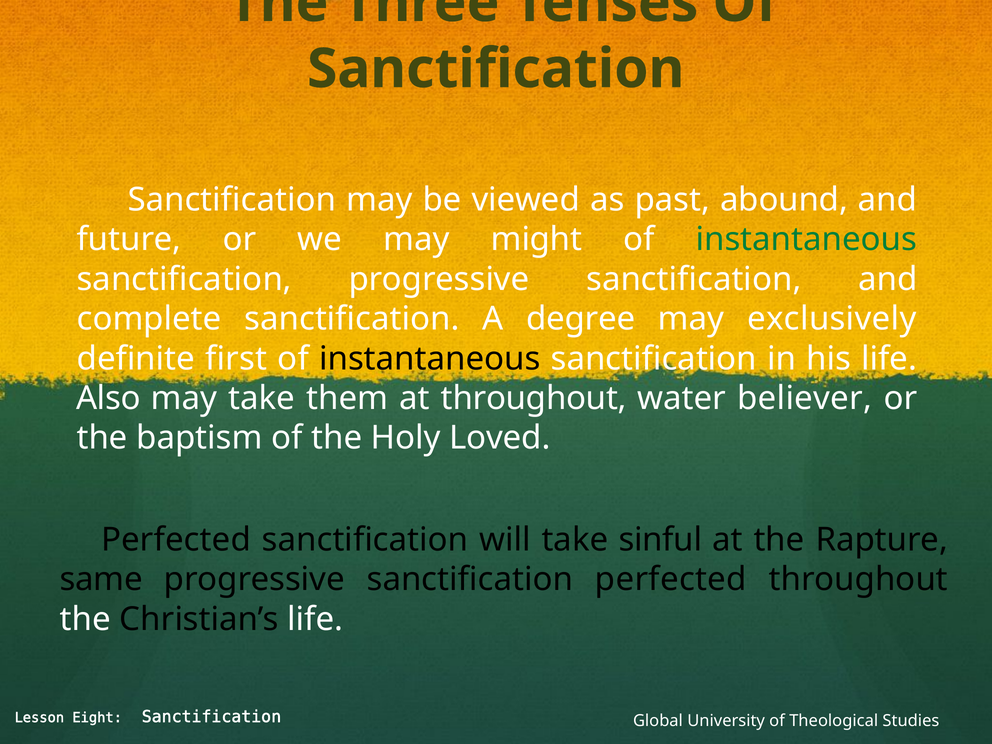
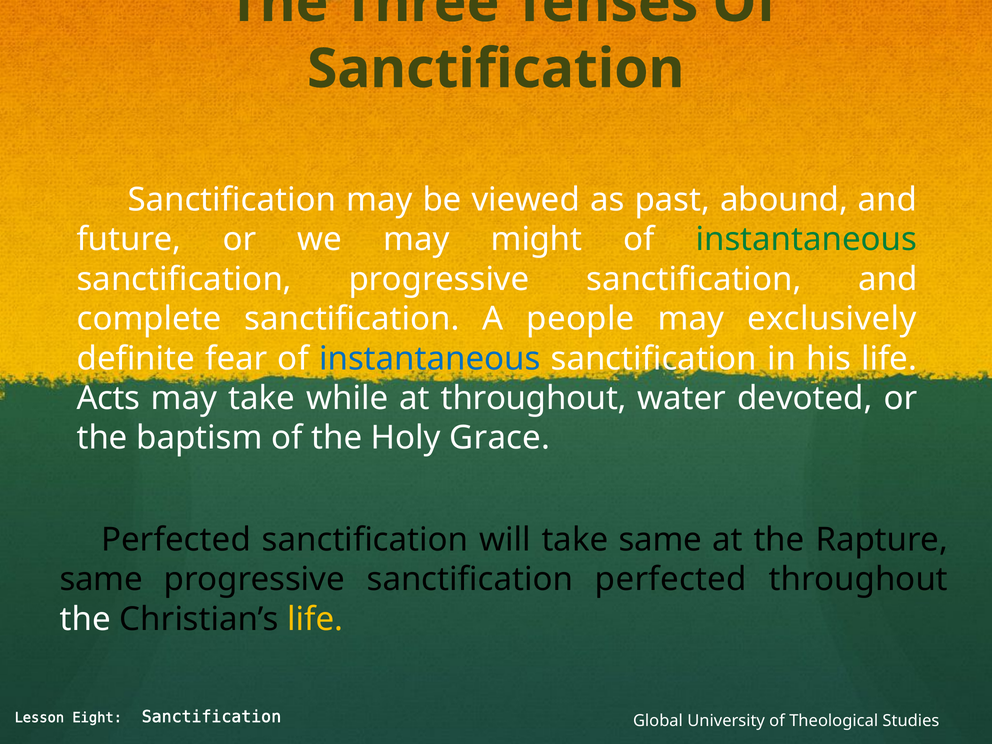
degree: degree -> people (580, 319)
first: first -> fear (236, 359)
instantaneous colour: black -> blue (430, 359)
Also: Also -> Acts (108, 398)
them: them -> while (347, 398)
believer: believer -> devoted (805, 398)
Loved: Loved -> Grace (500, 438)
take sinful: sinful -> same (660, 540)
life colour: white -> yellow (315, 619)
